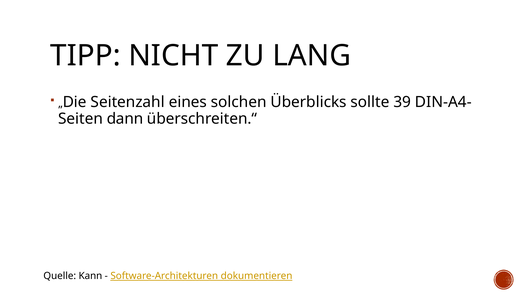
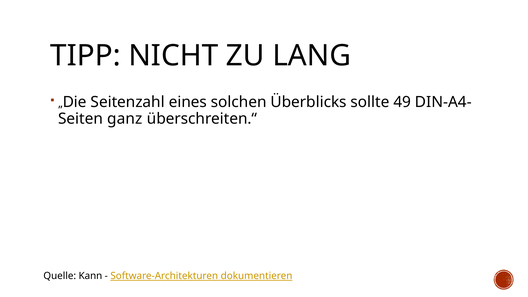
39: 39 -> 49 (402, 102)
dann: dann -> ganz (125, 119)
